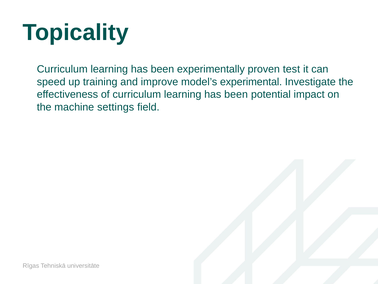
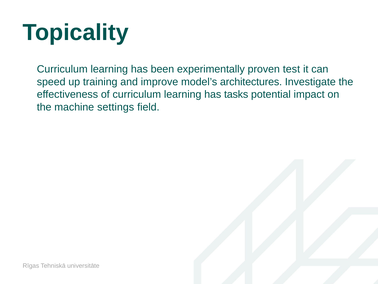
experimental: experimental -> architectures (251, 82)
curriculum learning has been: been -> tasks (236, 94)
